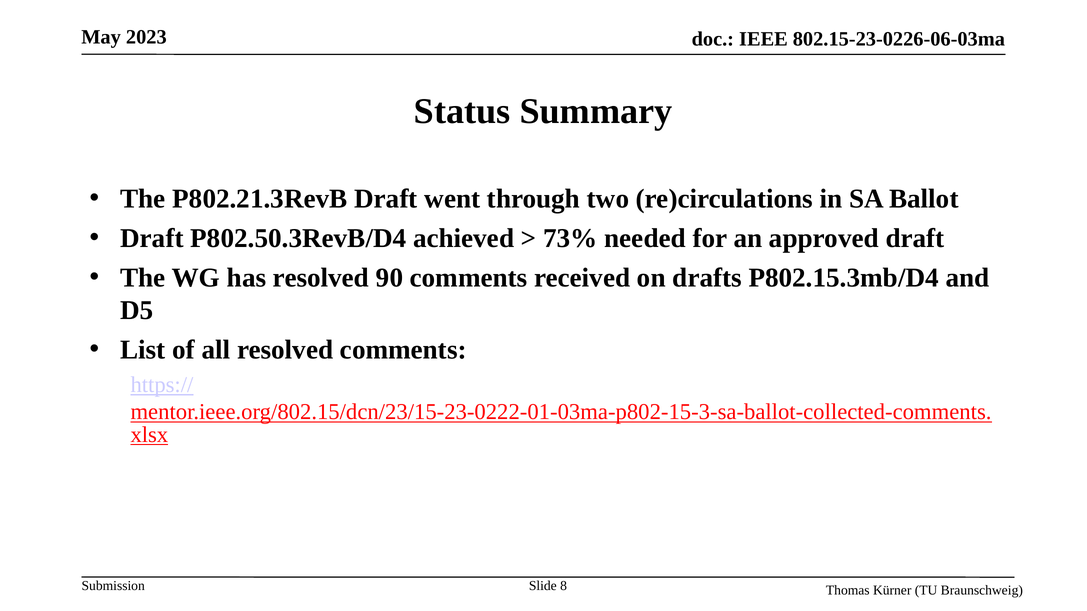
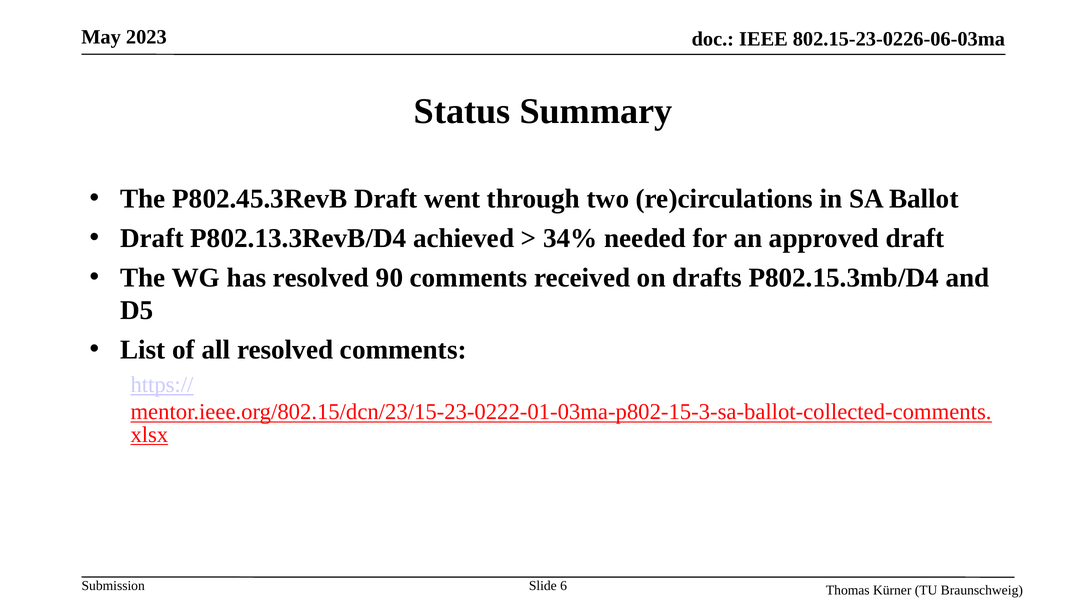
P802.21.3RevB: P802.21.3RevB -> P802.45.3RevB (260, 199)
P802.50.3RevB/D4: P802.50.3RevB/D4 -> P802.13.3RevB/D4 (298, 238)
73%: 73% -> 34% (570, 238)
8: 8 -> 6 (564, 586)
